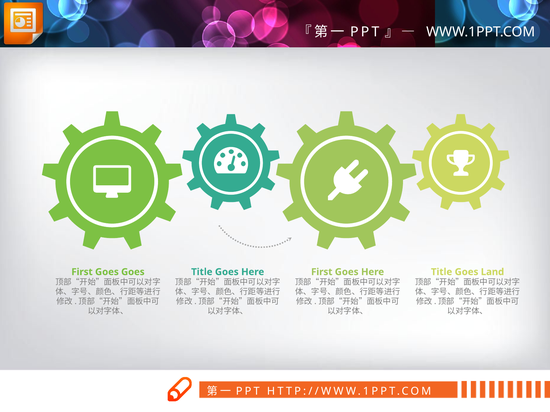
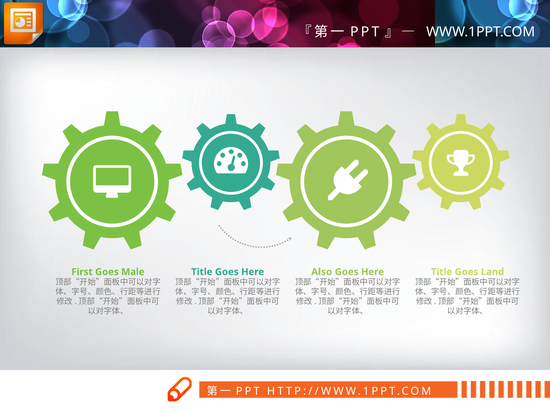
Goes Goes: Goes -> Male (133, 272)
First: First -> Also (322, 272)
